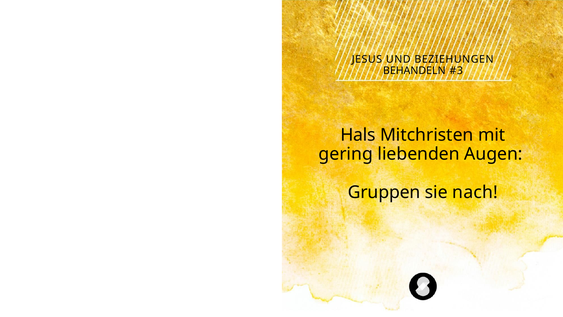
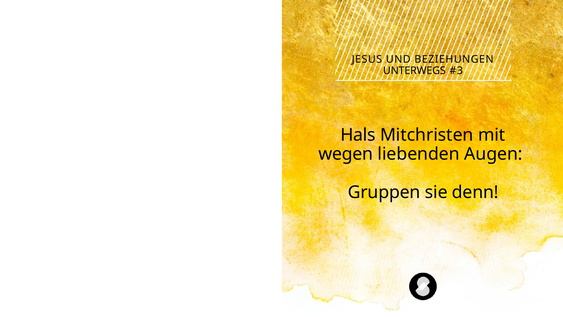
BEHANDELN: BEHANDELN -> UNTERWEGS (414, 71)
gering: gering -> wegen (346, 154)
nach: nach -> denn (475, 192)
